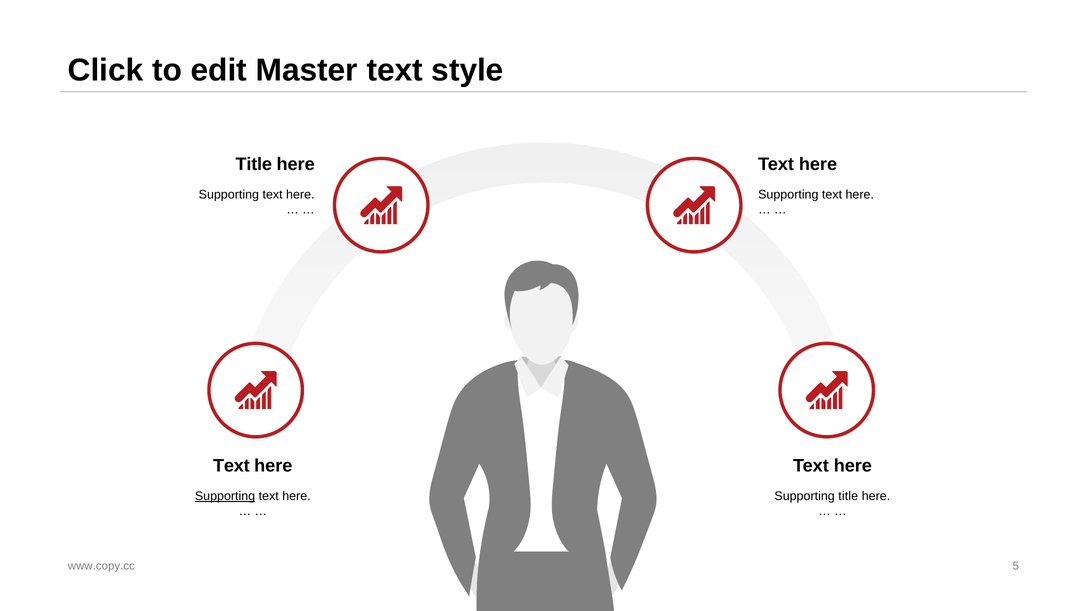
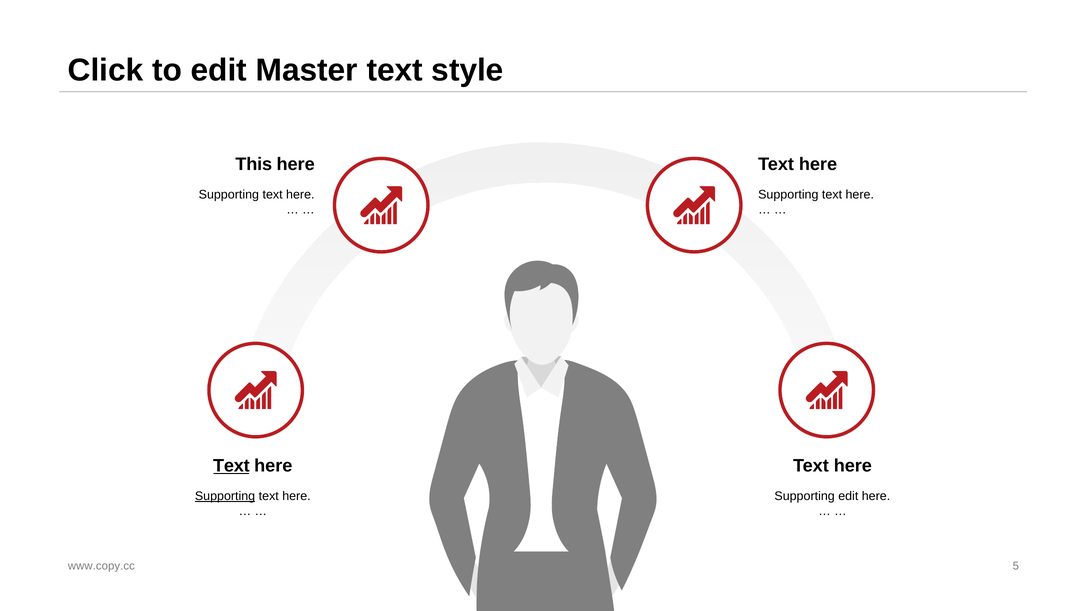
Title: Title -> This (254, 164)
Text underline: none -> present (231, 466)
Supporting title: title -> edit (848, 497)
